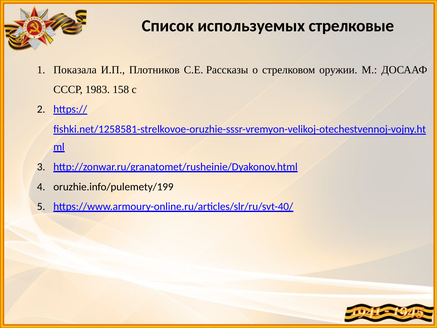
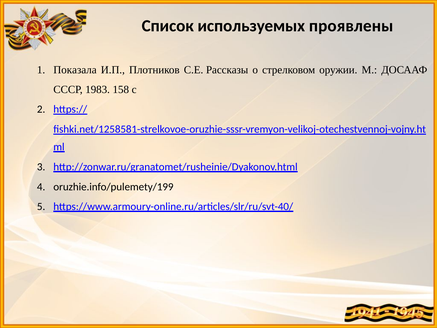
стрелковые: стрелковые -> проявлены (351, 26)
